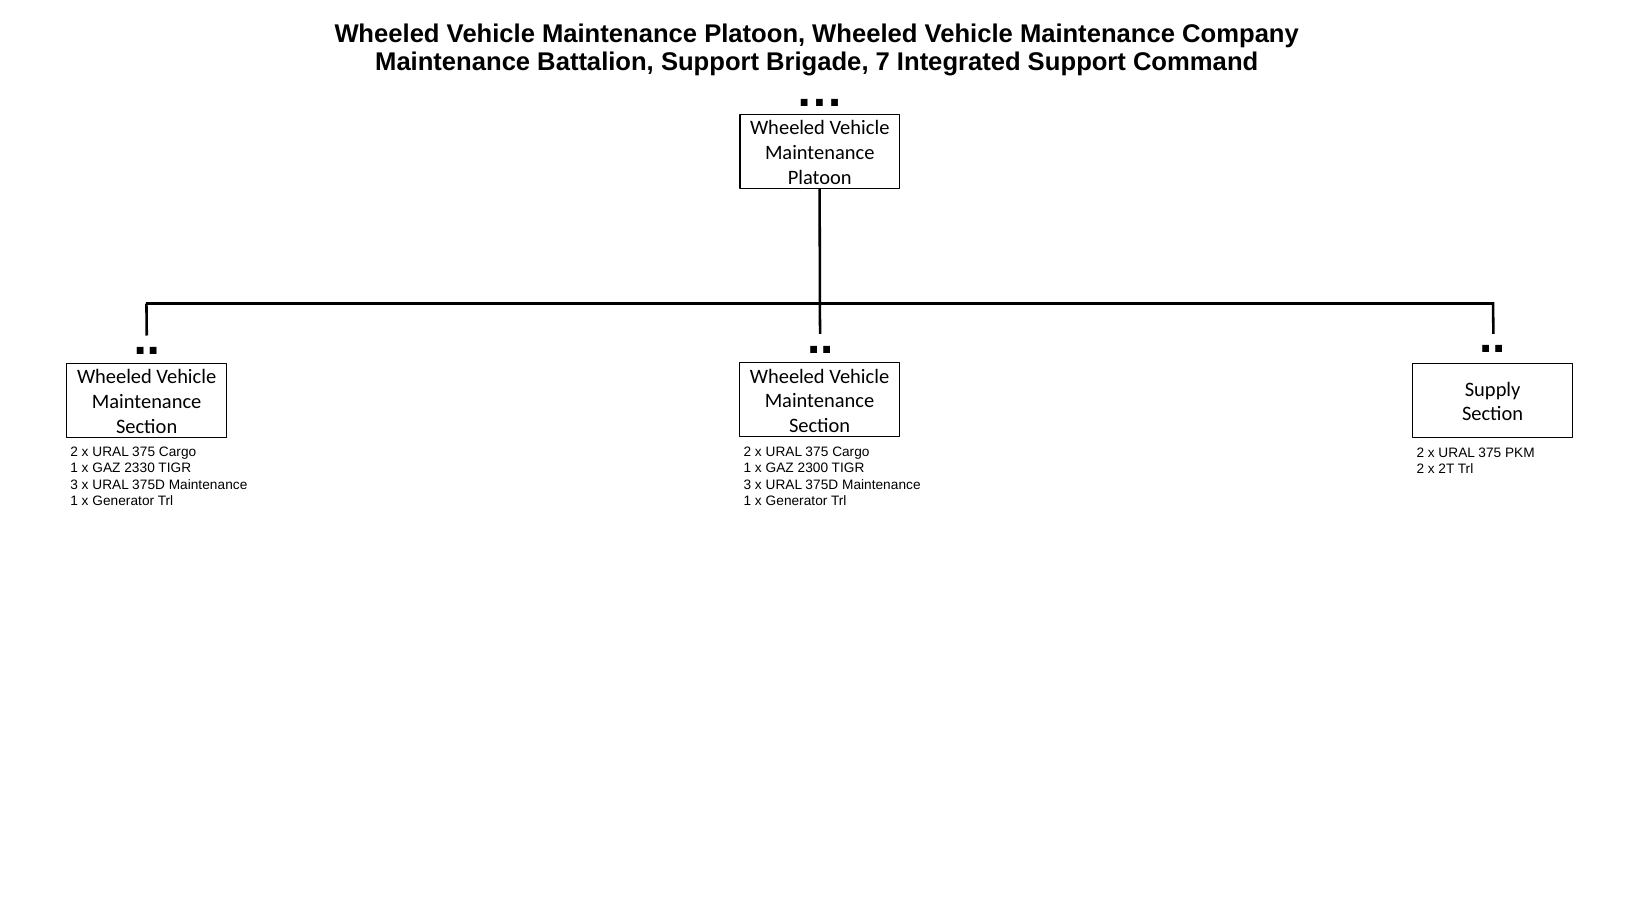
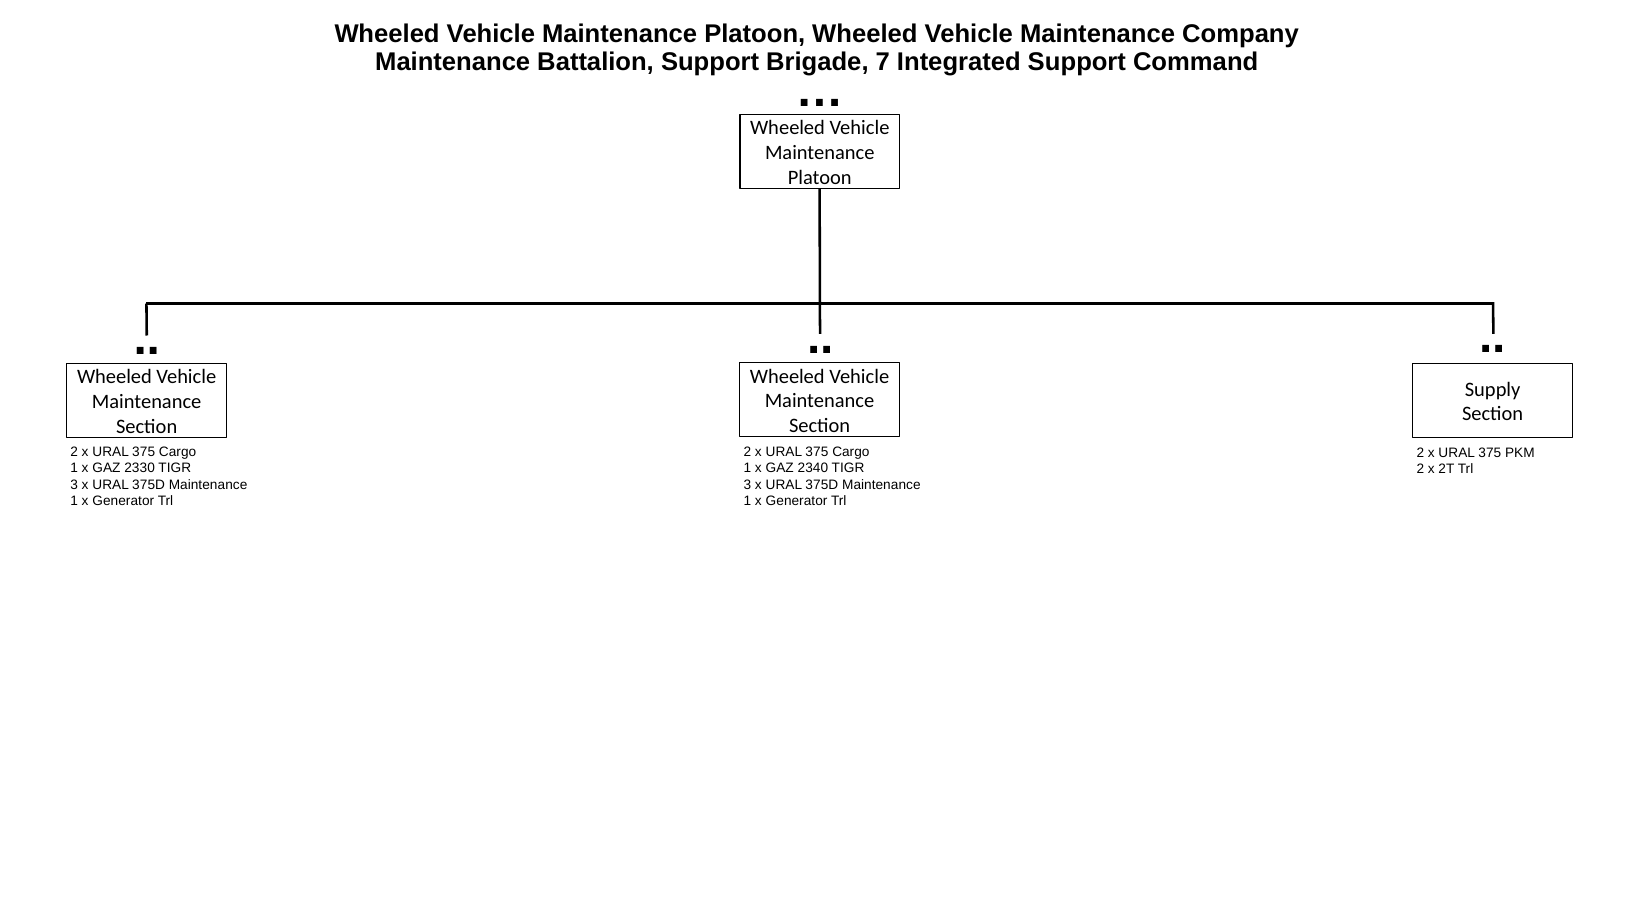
2300: 2300 -> 2340 (813, 468)
